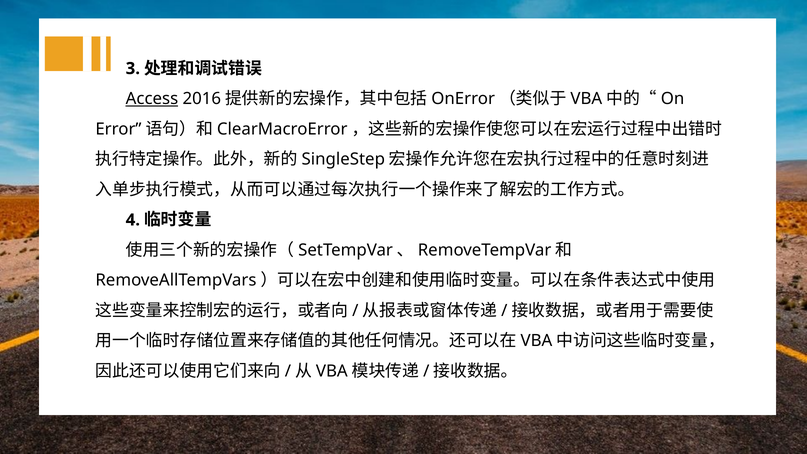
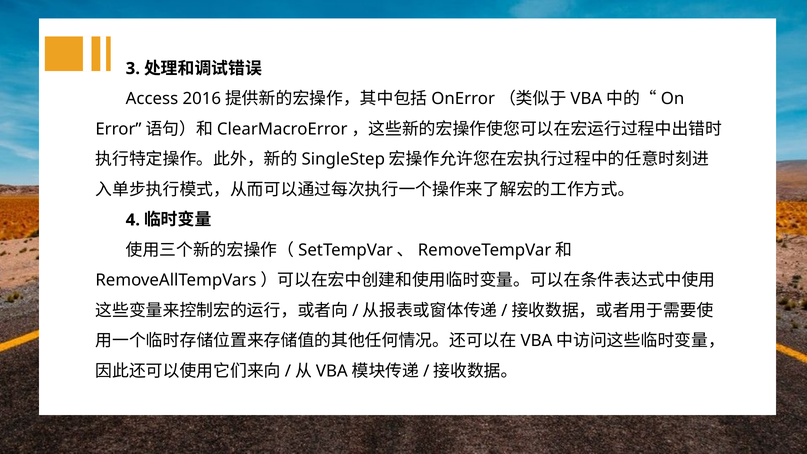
Access underline: present -> none (152, 99)
